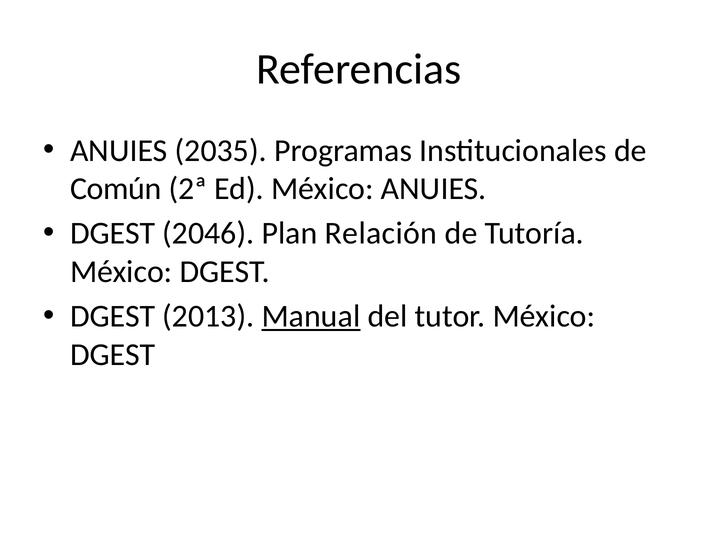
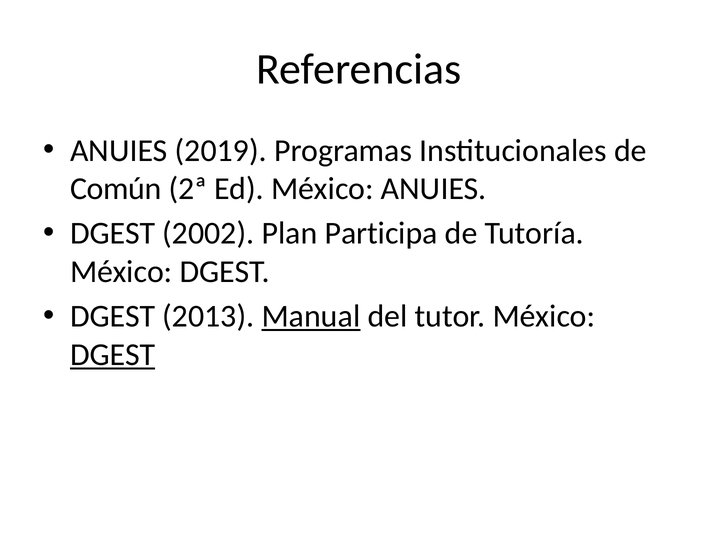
2035: 2035 -> 2019 (221, 151)
2046: 2046 -> 2002 (208, 234)
Relación: Relación -> Participa (381, 234)
DGEST underline: none -> present (113, 355)
